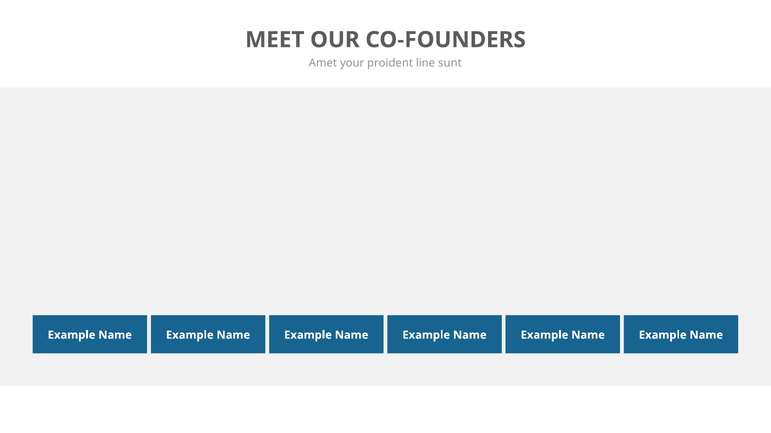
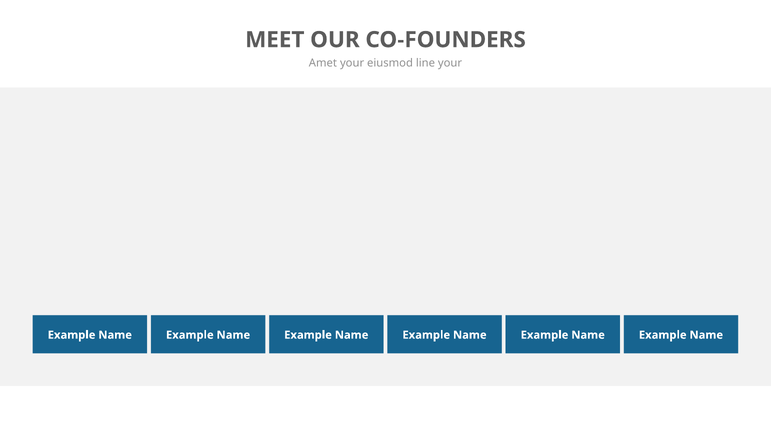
proident: proident -> eiusmod (390, 63)
line sunt: sunt -> your (450, 63)
